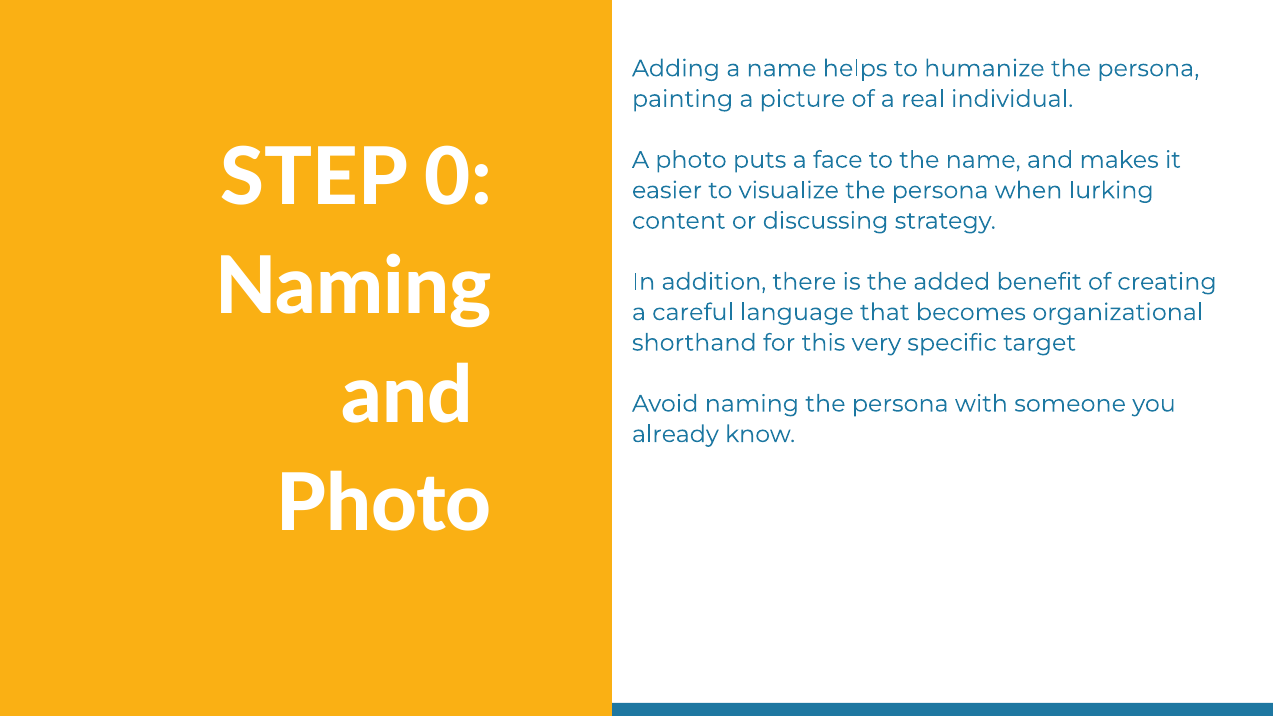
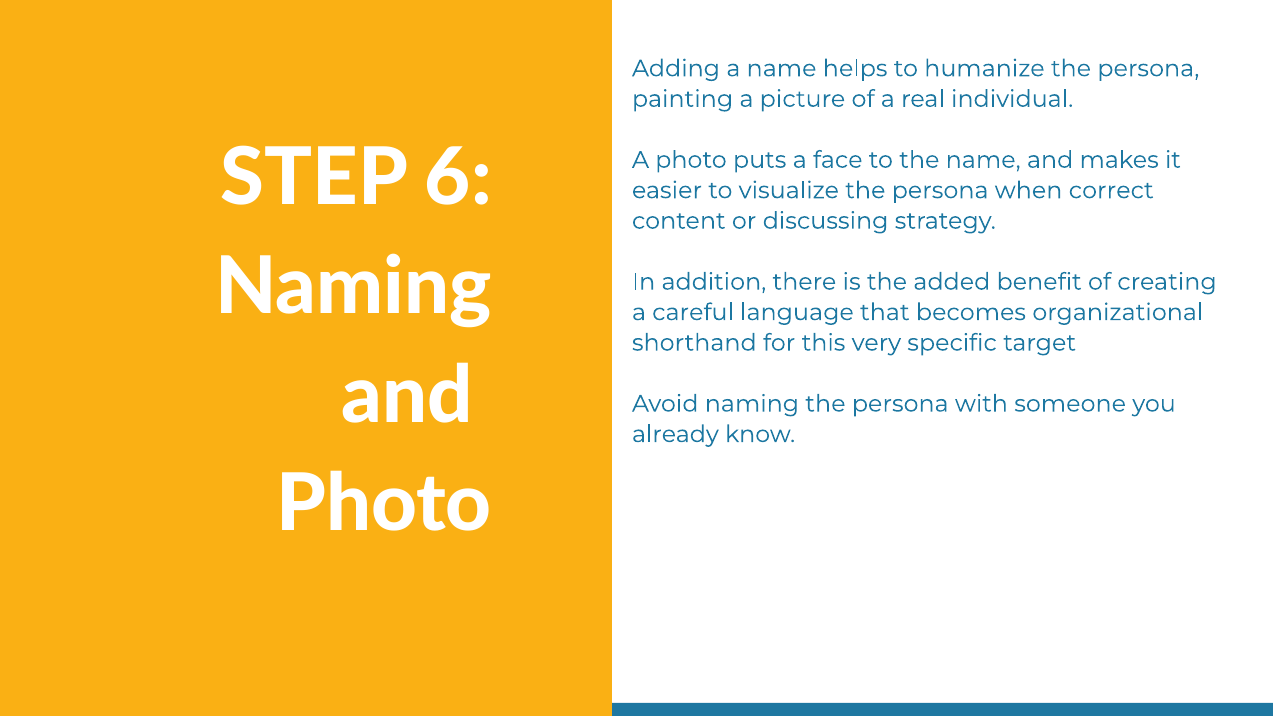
0: 0 -> 6 (458, 178)
lurking: lurking -> correct (1111, 190)
